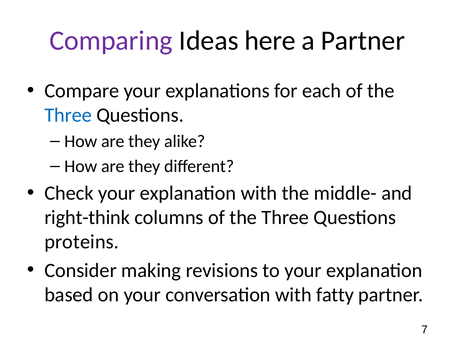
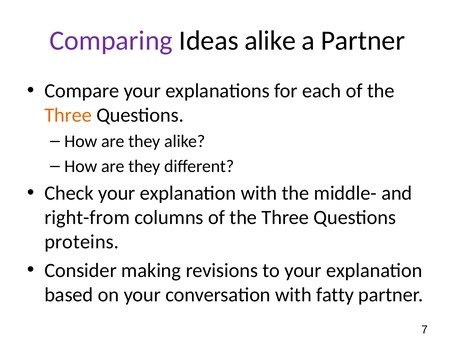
Ideas here: here -> alike (270, 41)
Three colour: blue -> orange (68, 115)
right-think: right-think -> right-from (87, 217)
